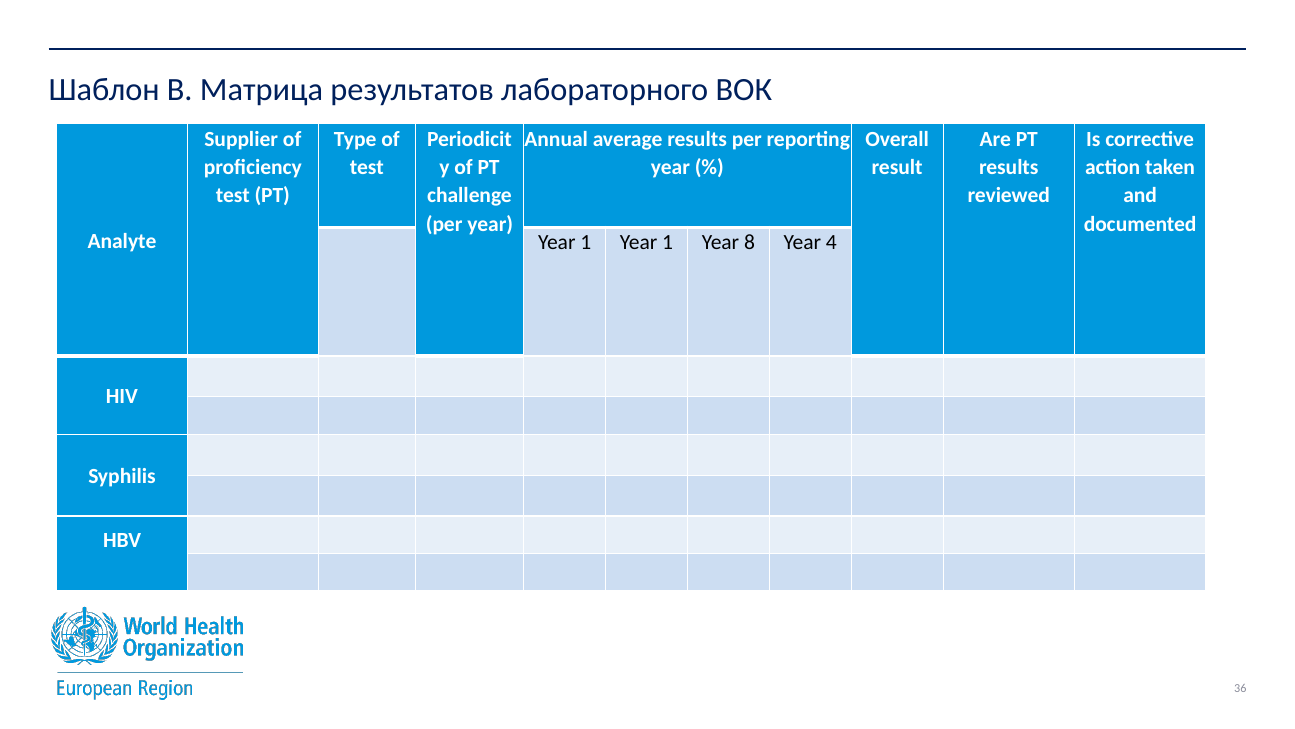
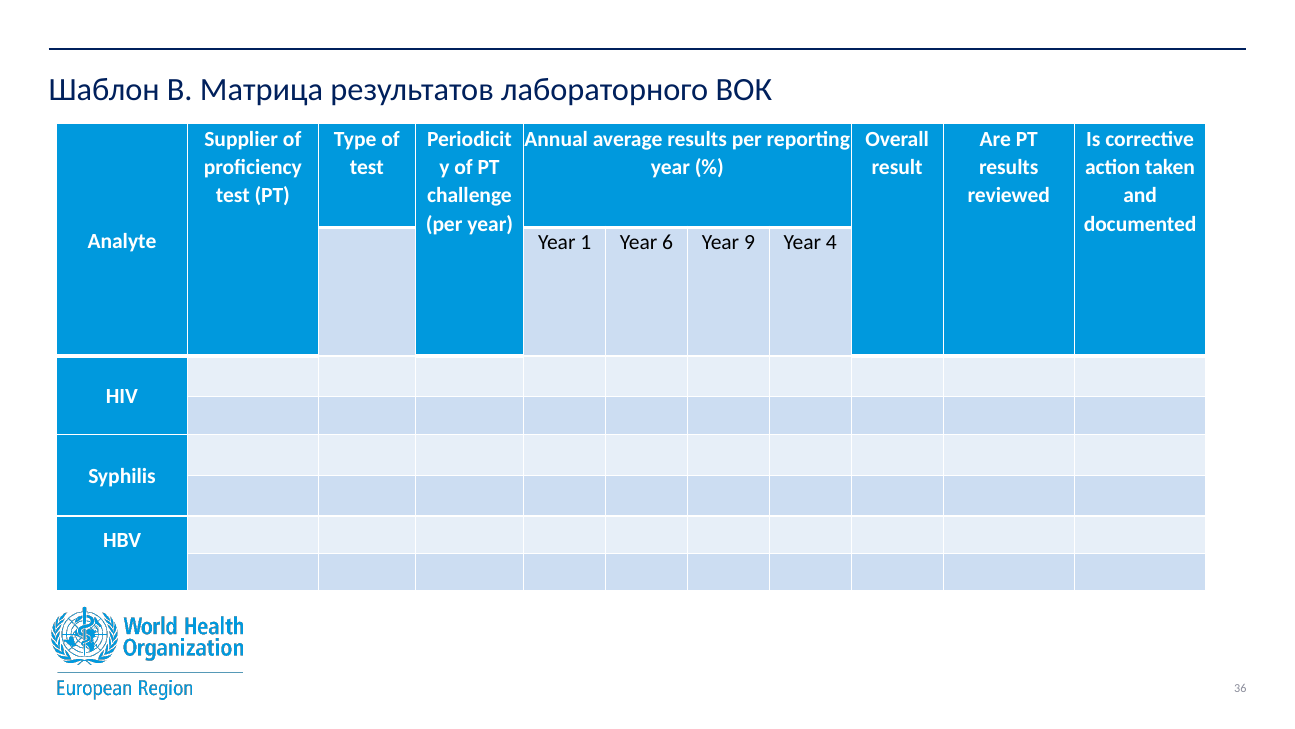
1 Year 1: 1 -> 6 (668, 243)
8: 8 -> 9 (750, 243)
